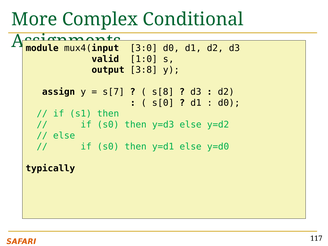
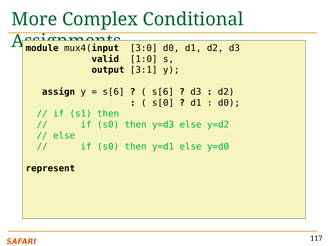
3:8: 3:8 -> 3:1 (144, 70)
s[7: s[7 -> s[6 (113, 92)
s[8: s[8 -> s[6 (163, 92)
typically: typically -> represent (50, 168)
